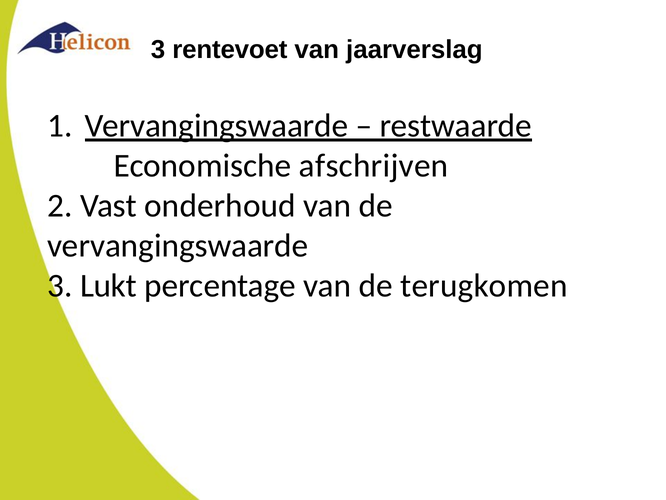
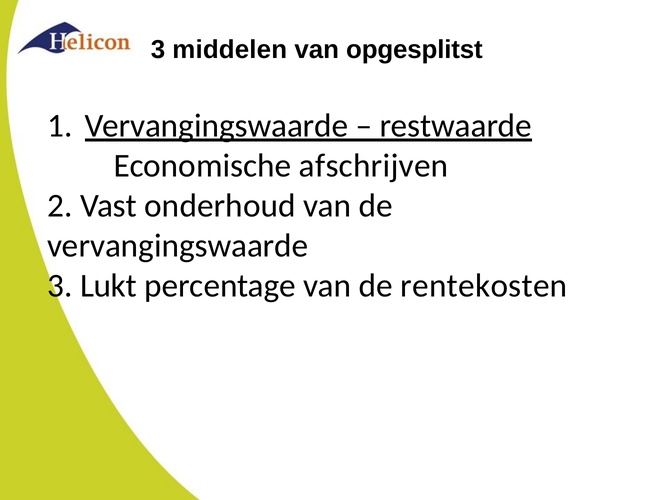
rentevoet: rentevoet -> middelen (230, 50)
jaarverslag: jaarverslag -> opgesplitst (414, 50)
terugkomen: terugkomen -> rentekosten (484, 285)
